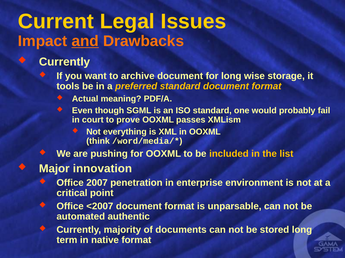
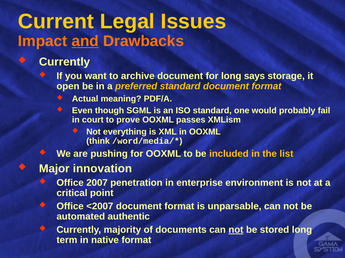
wise: wise -> says (254, 76)
tools: tools -> open (68, 87)
not underline: none -> present (236, 230)
